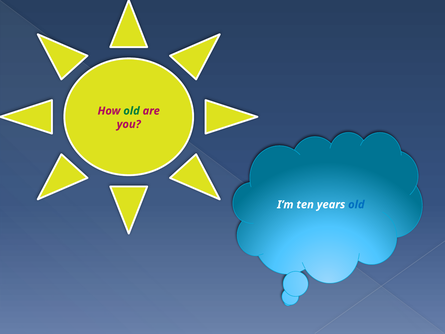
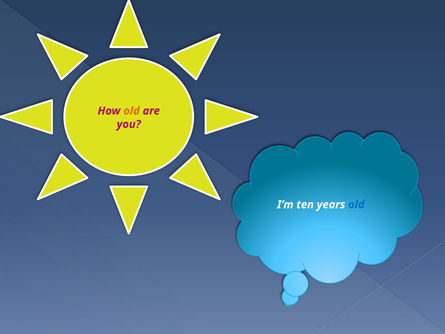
old colour: green -> orange (132, 111)
